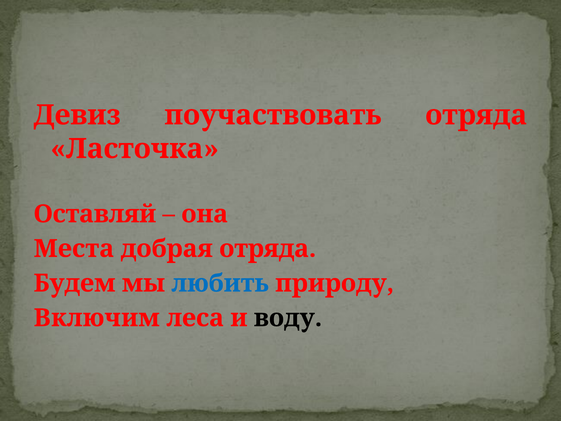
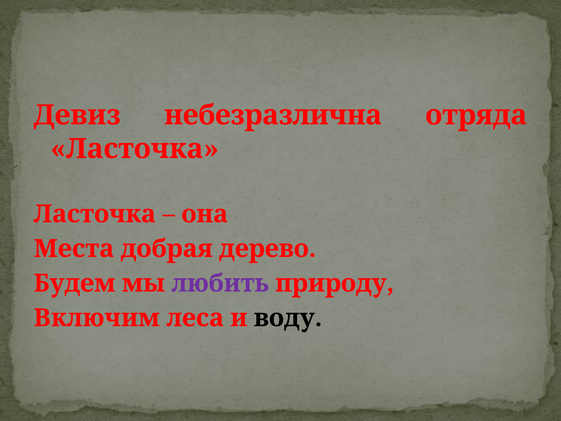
поучаствовать: поучаствовать -> небезразлична (273, 115)
Оставляй: Оставляй -> Ласточка (95, 214)
добрая отряда: отряда -> дерево (268, 249)
любить colour: blue -> purple (220, 283)
